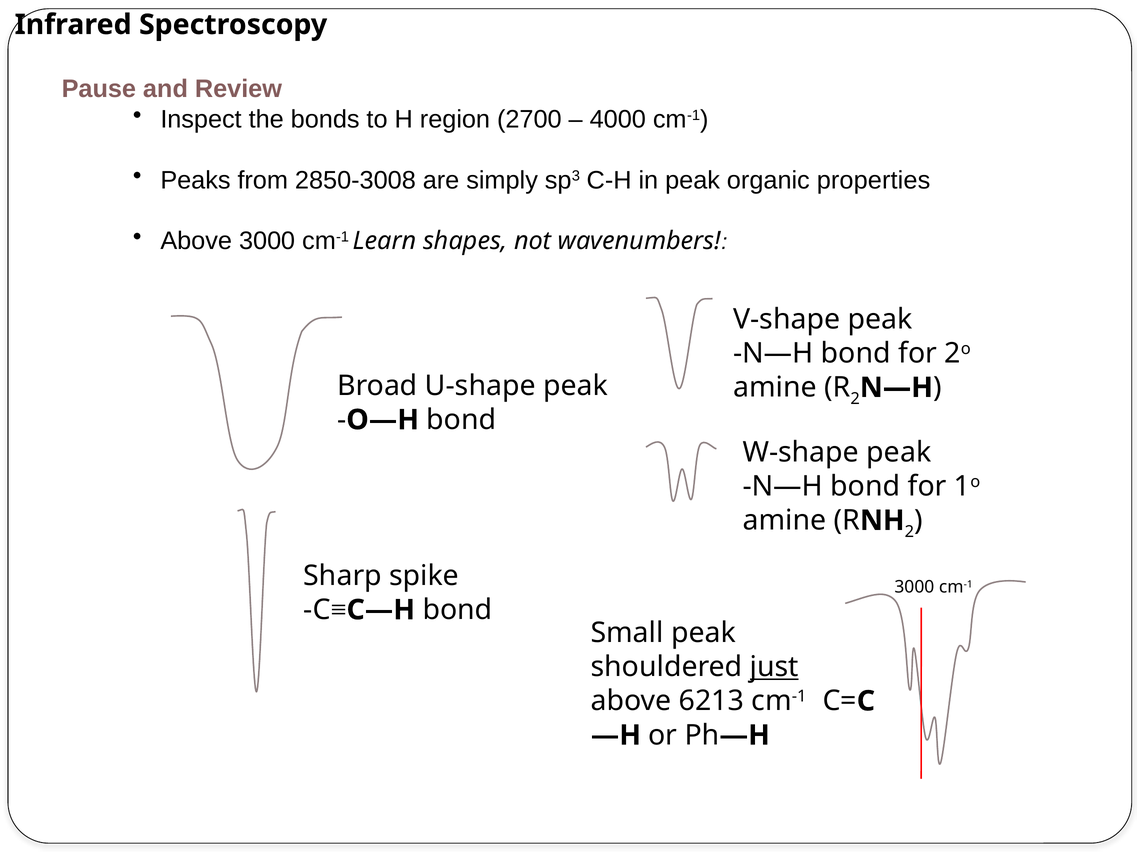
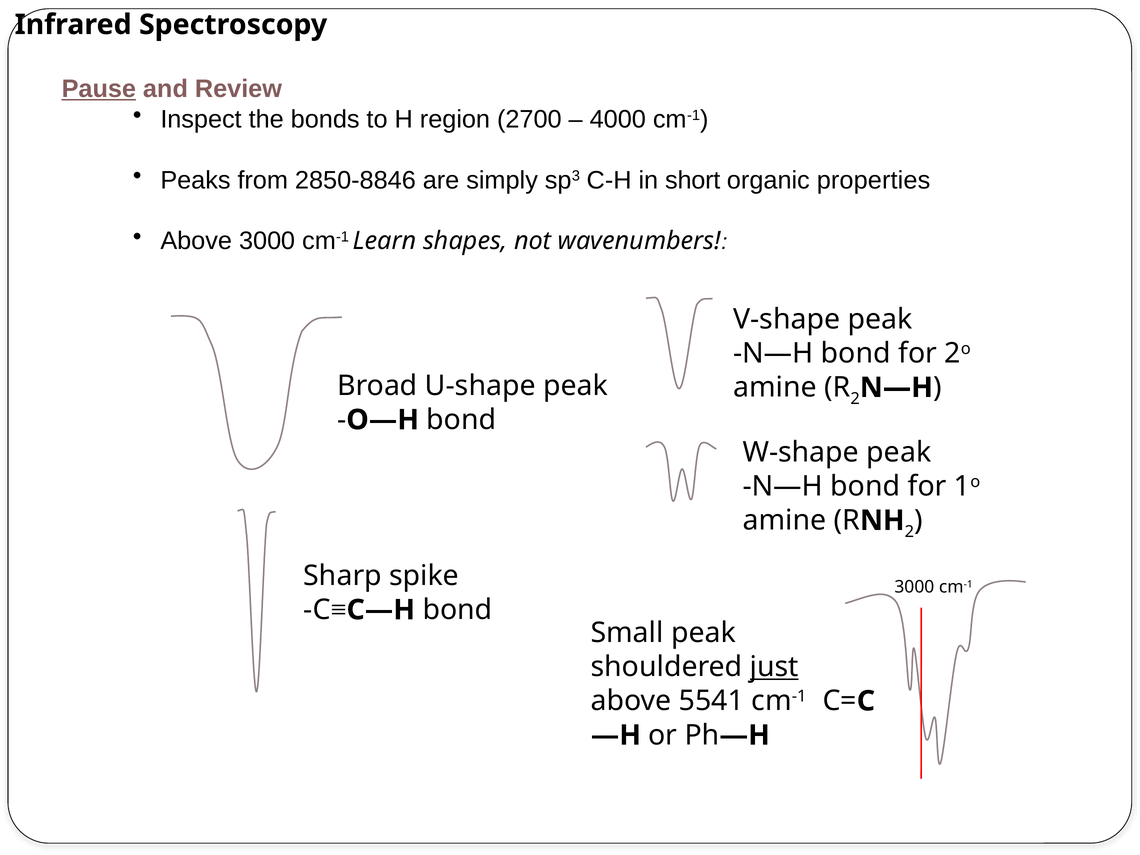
Pause underline: none -> present (99, 89)
2850-3008: 2850-3008 -> 2850-8846 (355, 180)
in peak: peak -> short (693, 180)
6213: 6213 -> 5541 (711, 701)
